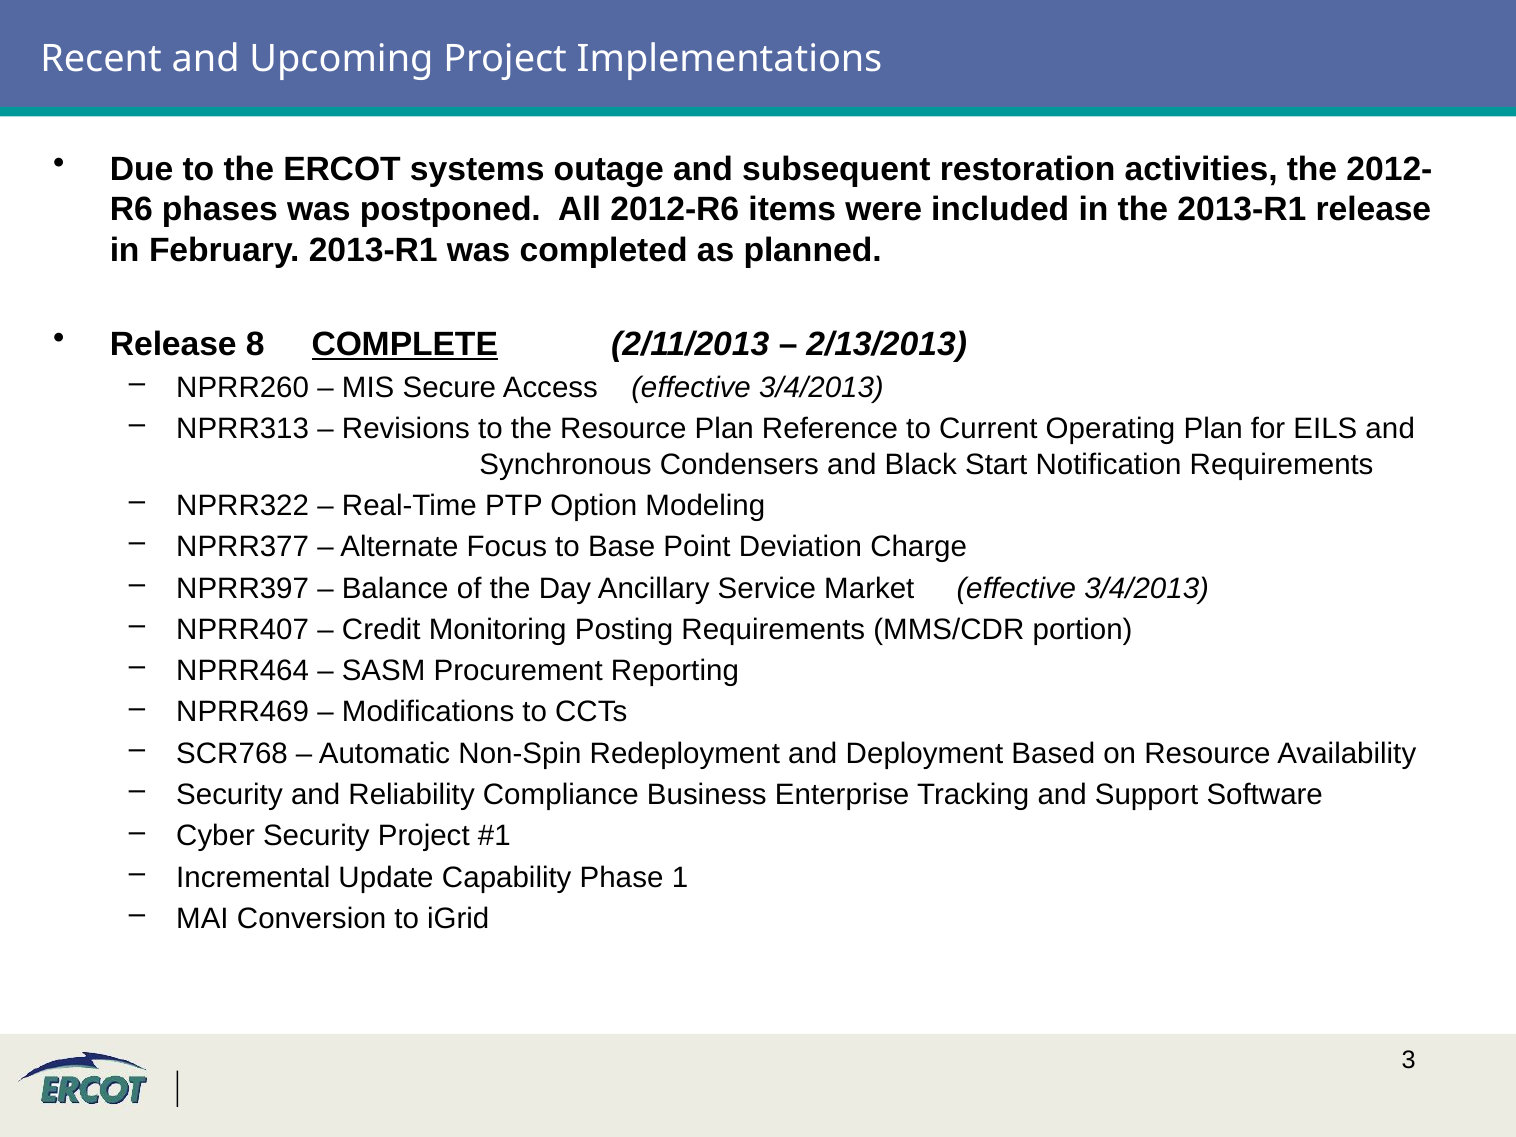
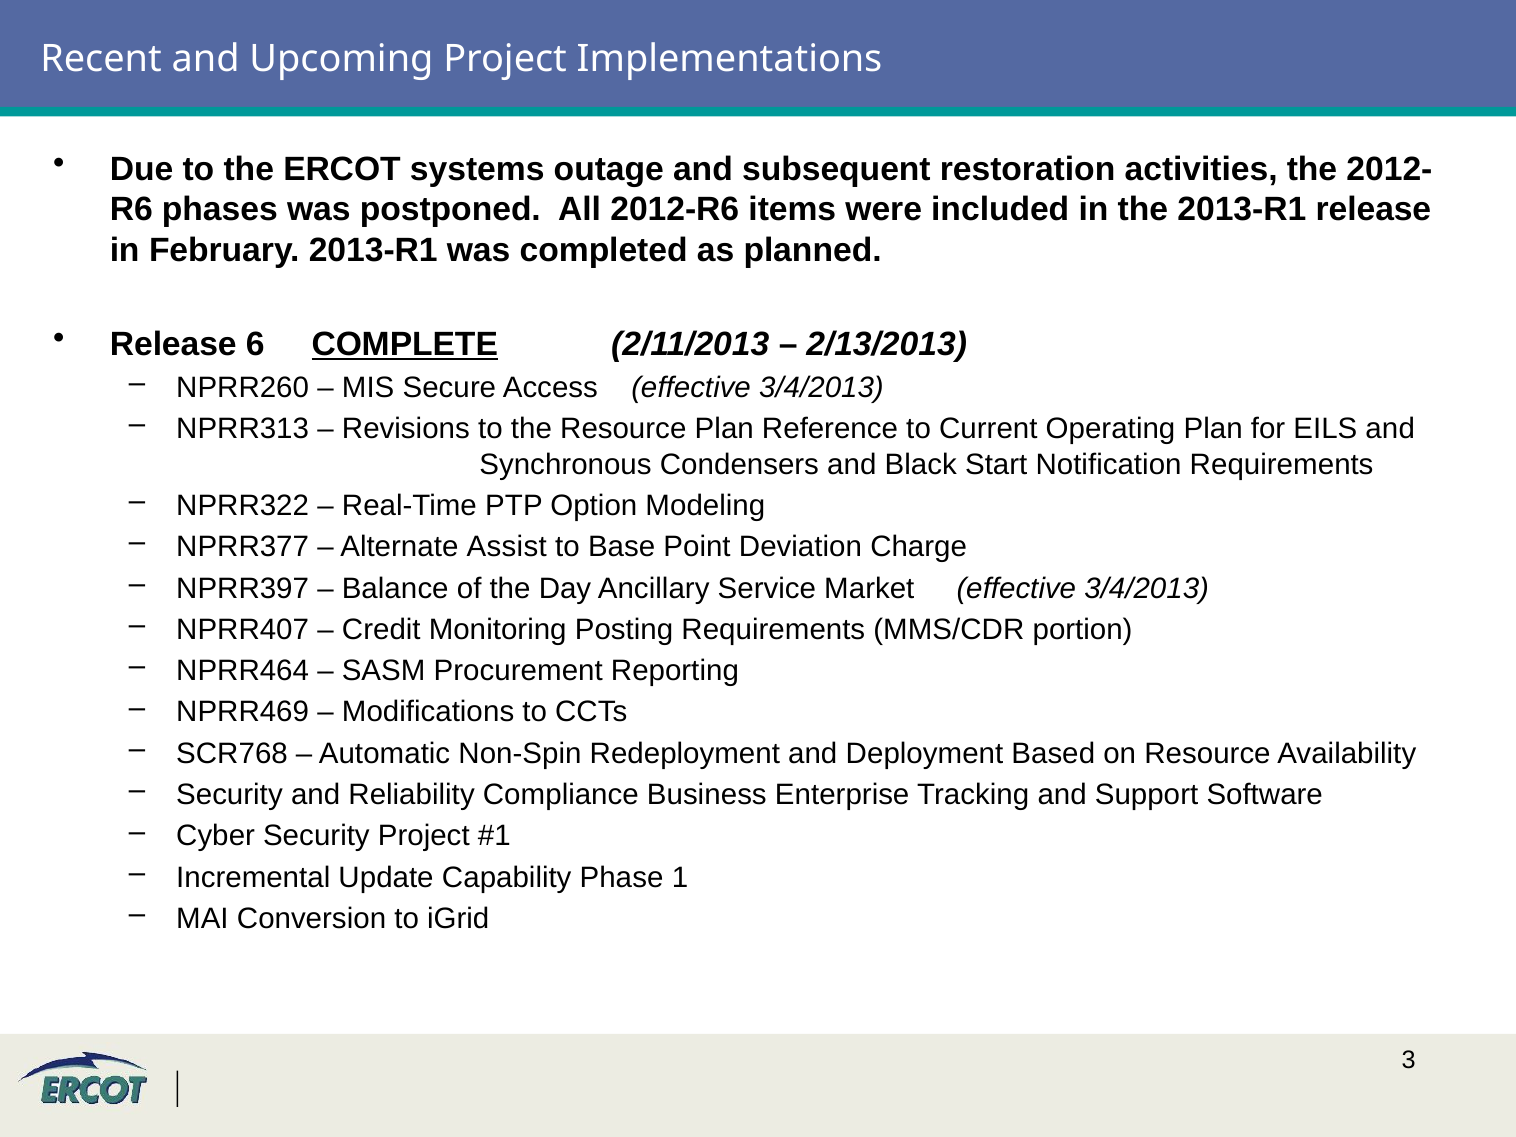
8: 8 -> 6 (255, 344)
Focus: Focus -> Assist (507, 547)
